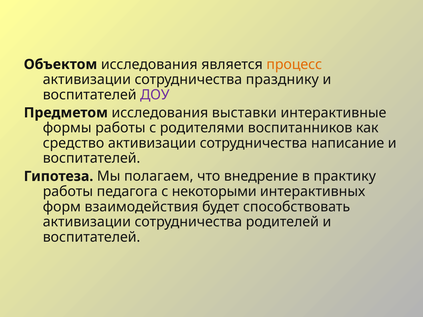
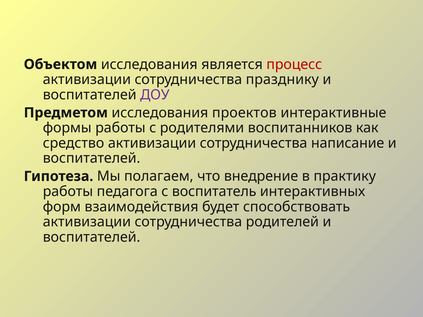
процесс colour: orange -> red (294, 64)
выставки: выставки -> проектов (244, 113)
некоторыми: некоторыми -> воспитатель (214, 192)
